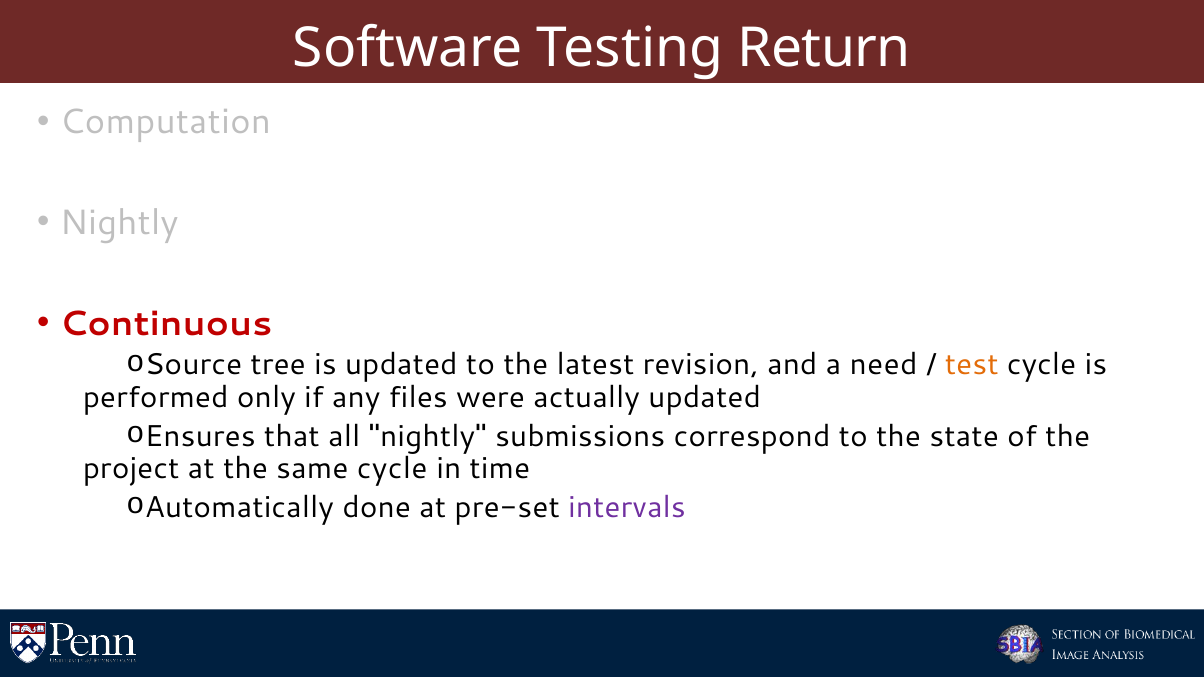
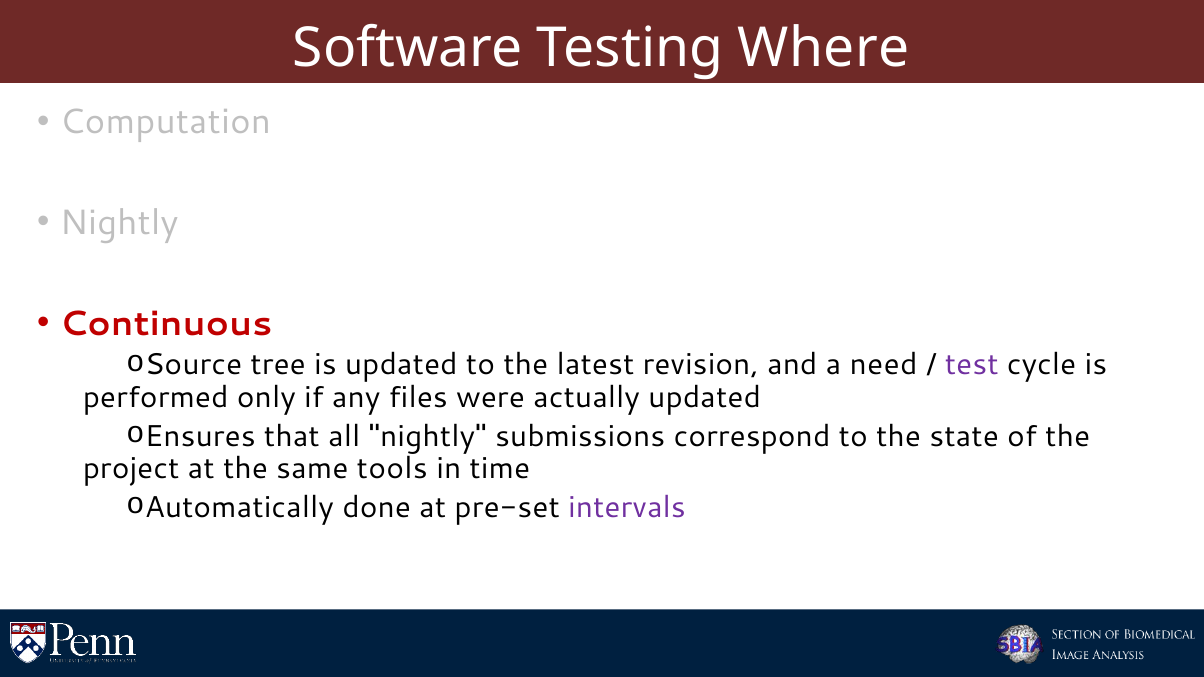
Return: Return -> Where (824, 48)
test colour: orange -> purple (972, 365)
same cycle: cycle -> tools (392, 469)
